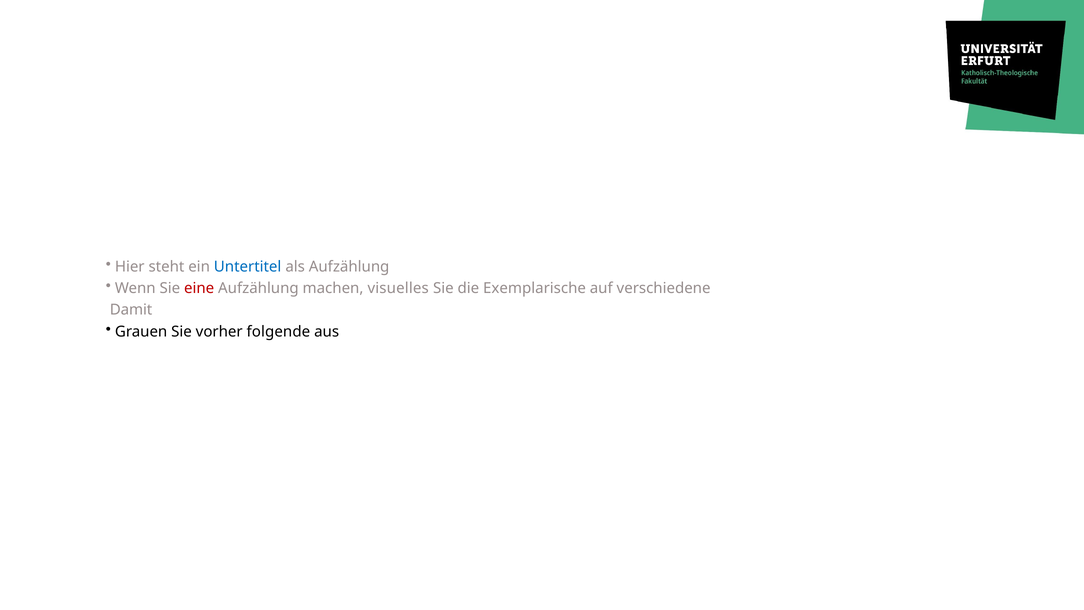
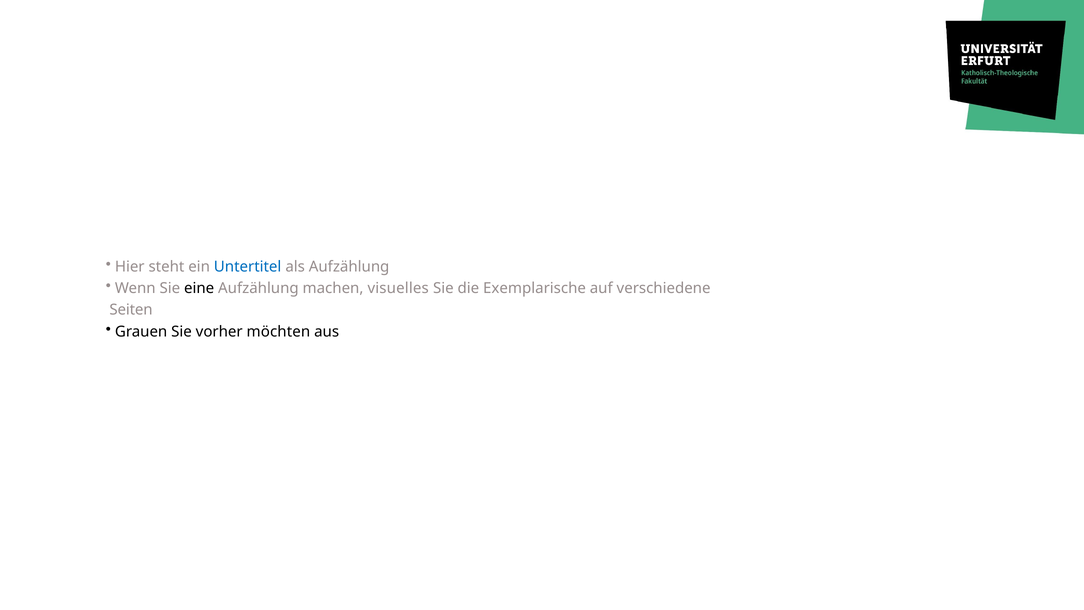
eine colour: red -> black (199, 288)
Damit: Damit -> Seiten (131, 310)
folgende: folgende -> möchten (278, 332)
